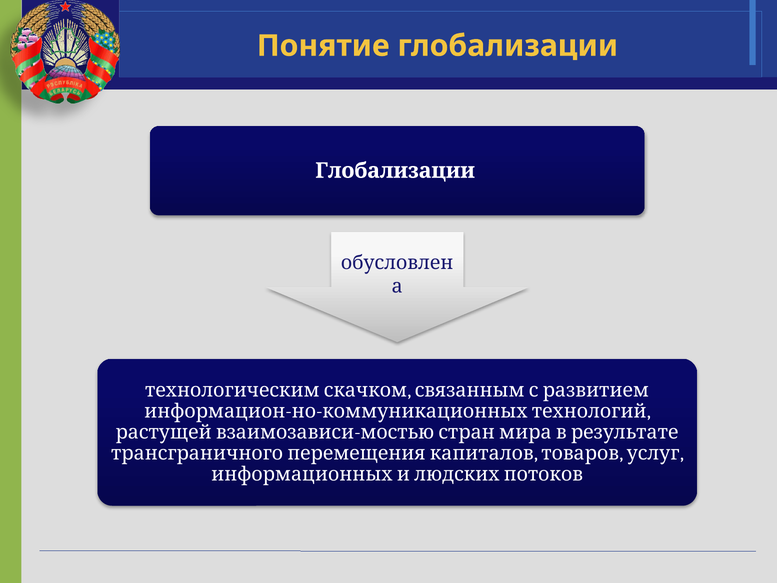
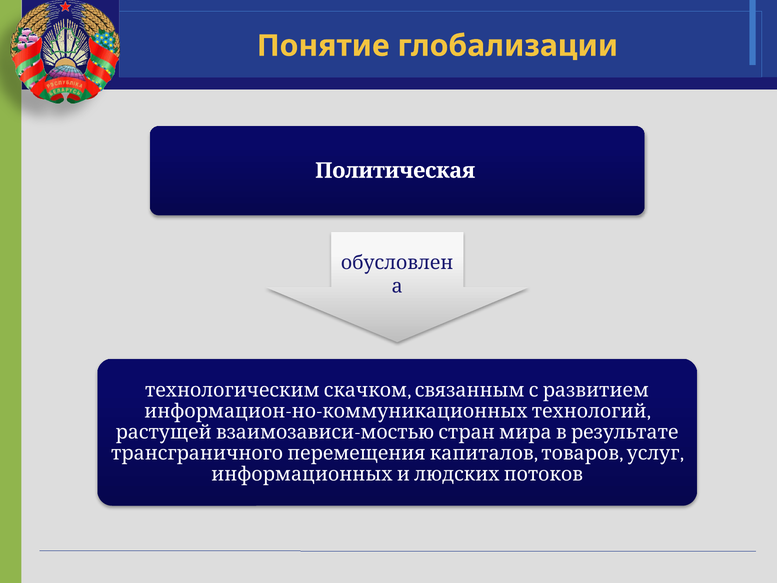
Глобализации: Глобализации -> Политическая (395, 171)
